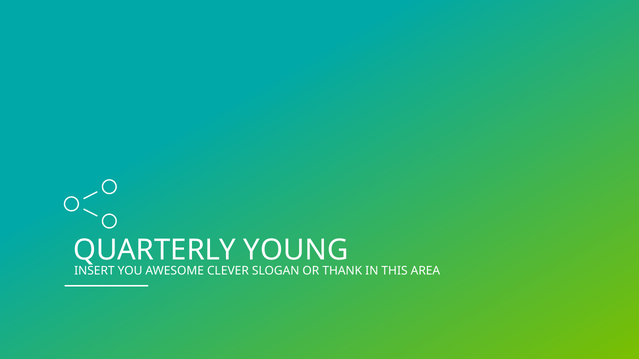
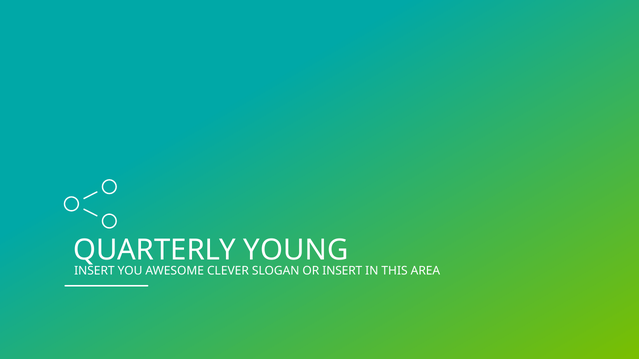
OR THANK: THANK -> INSERT (342, 271)
